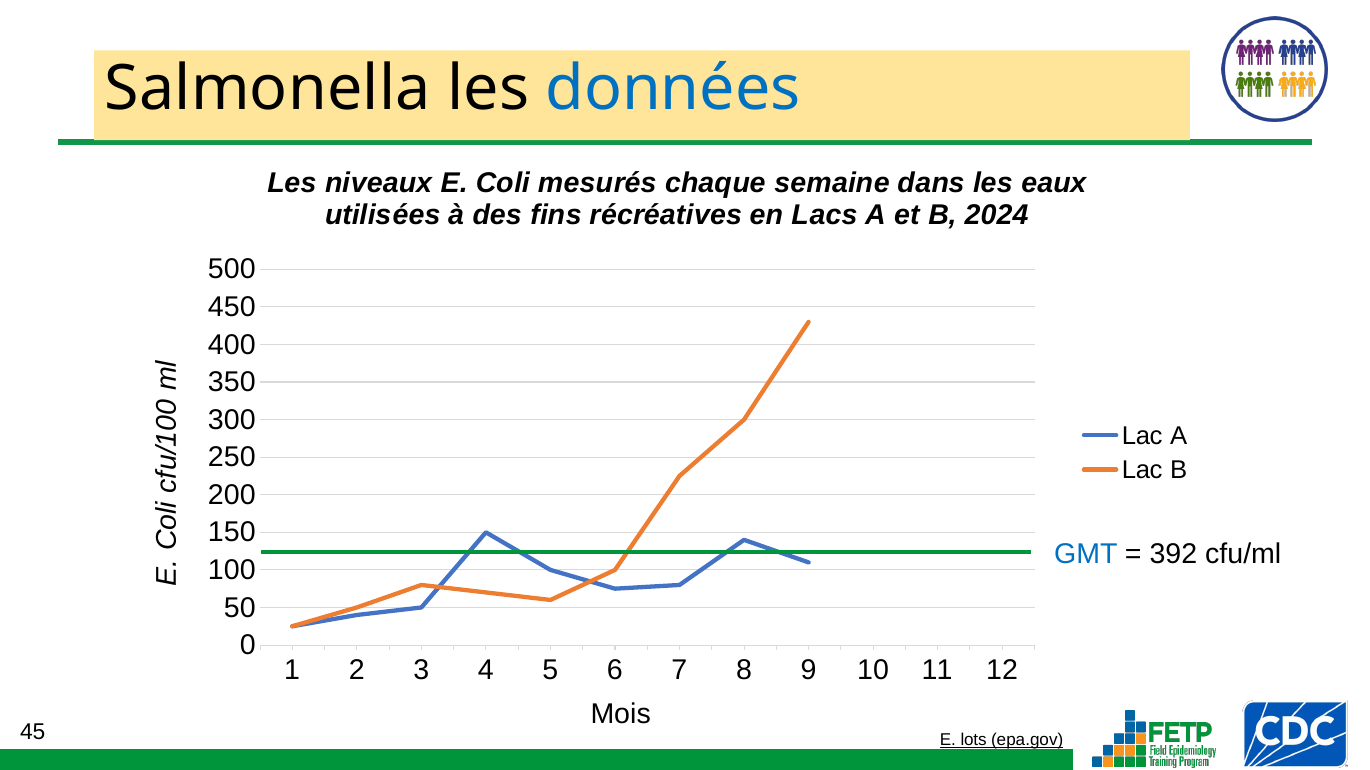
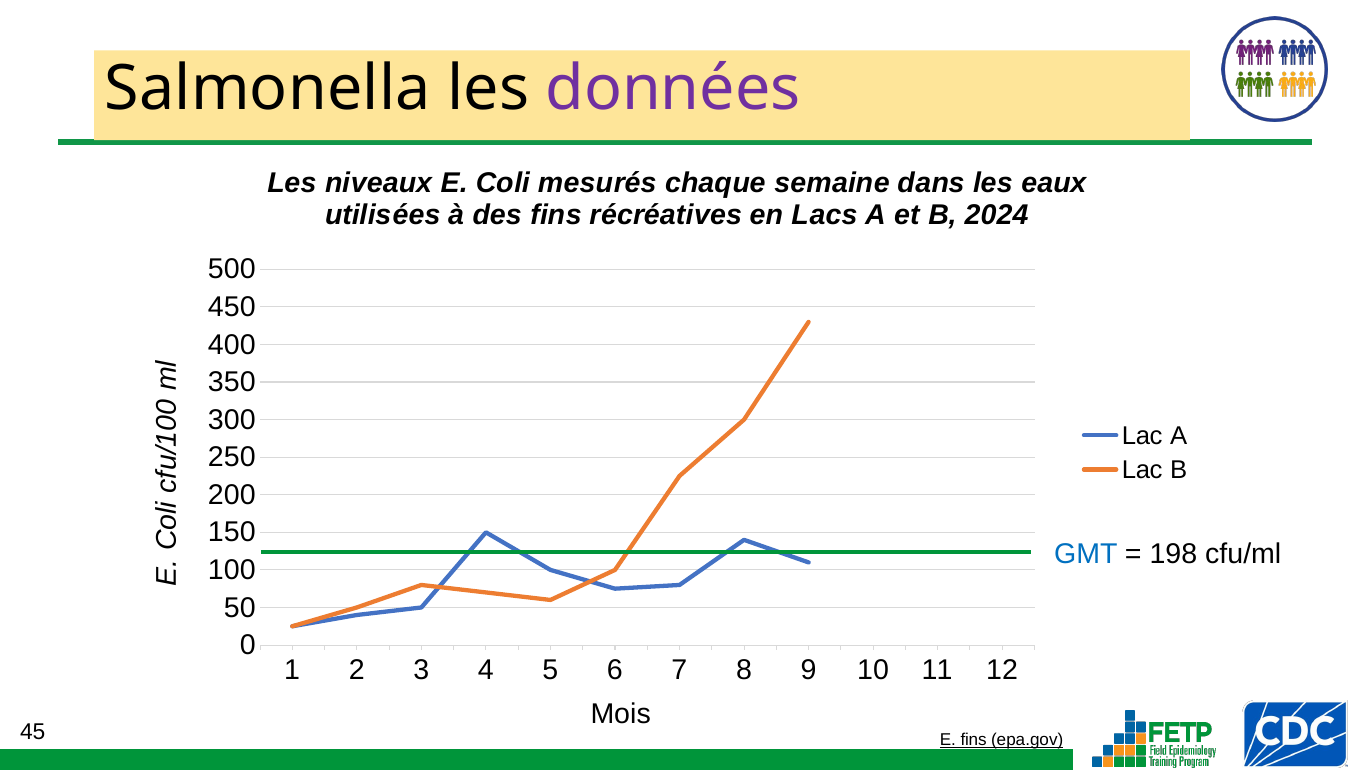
données colour: blue -> purple (673, 89)
392: 392 -> 198 (1173, 554)
E lots: lots -> fins (974, 740)
